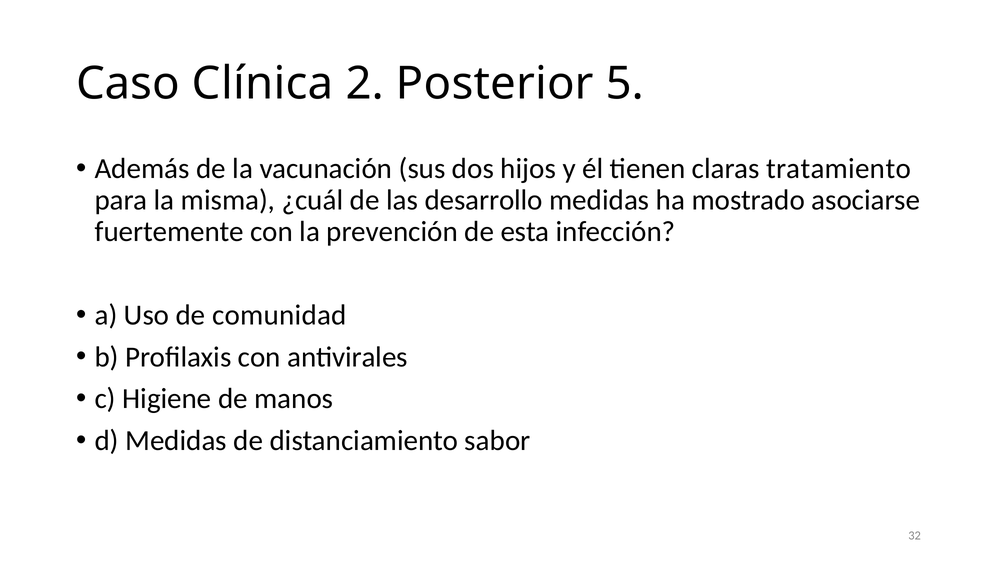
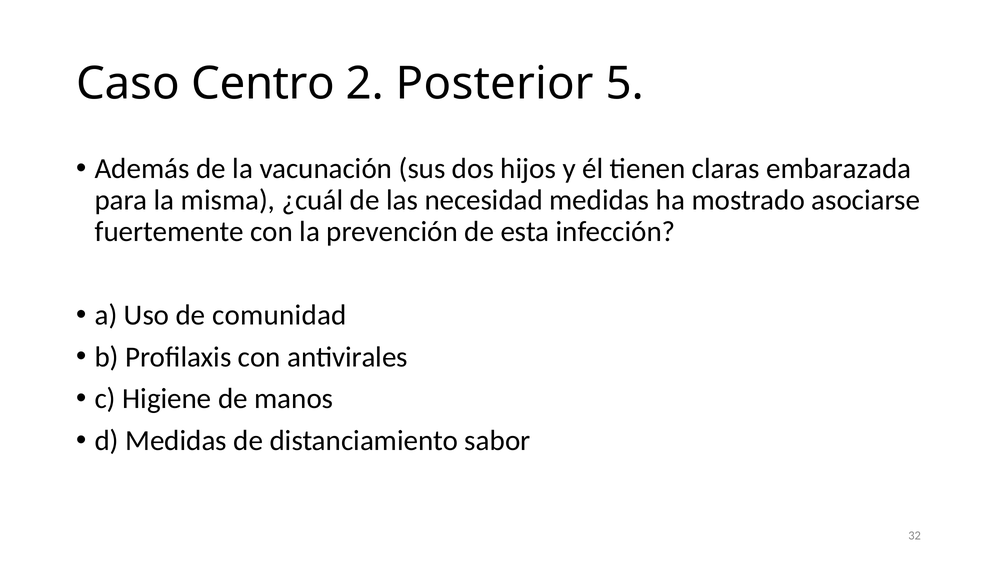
Clínica: Clínica -> Centro (263, 84)
tratamiento: tratamiento -> embarazada (839, 169)
desarrollo: desarrollo -> necesidad (484, 200)
